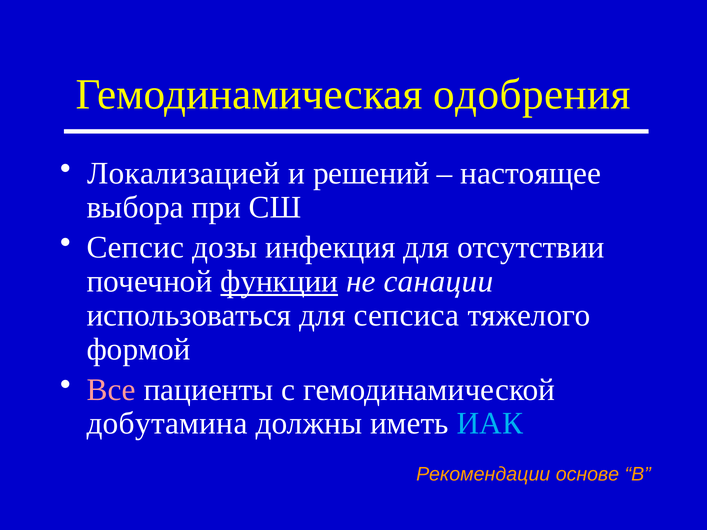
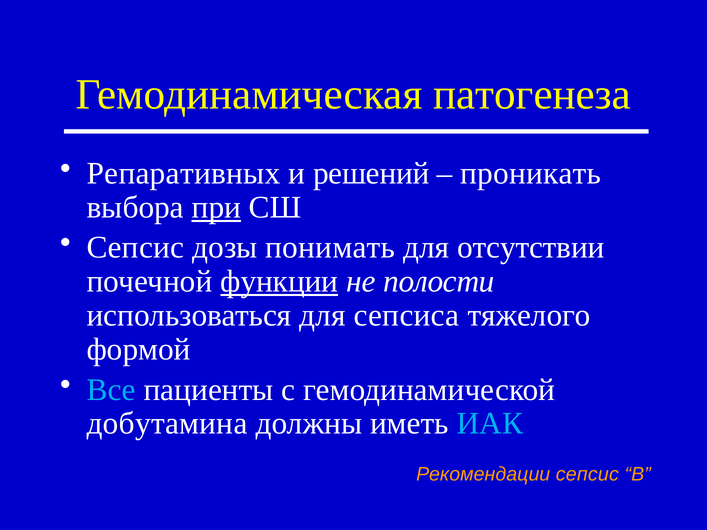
одобрения: одобрения -> патогенеза (532, 94)
Локализацией: Локализацией -> Репаративных (183, 174)
настоящее: настоящее -> проникать (531, 174)
при underline: none -> present (216, 207)
инфекция: инфекция -> понимать (330, 248)
санации: санации -> полости (439, 282)
Все colour: pink -> light blue (111, 390)
Рекомендации основе: основе -> сепсис (587, 475)
